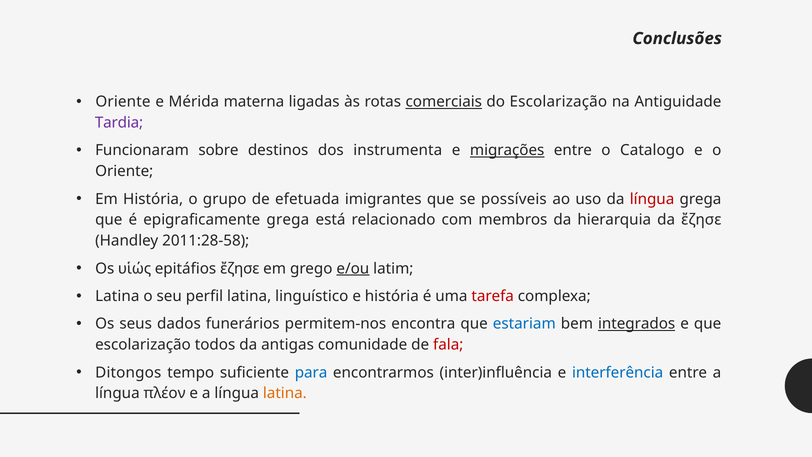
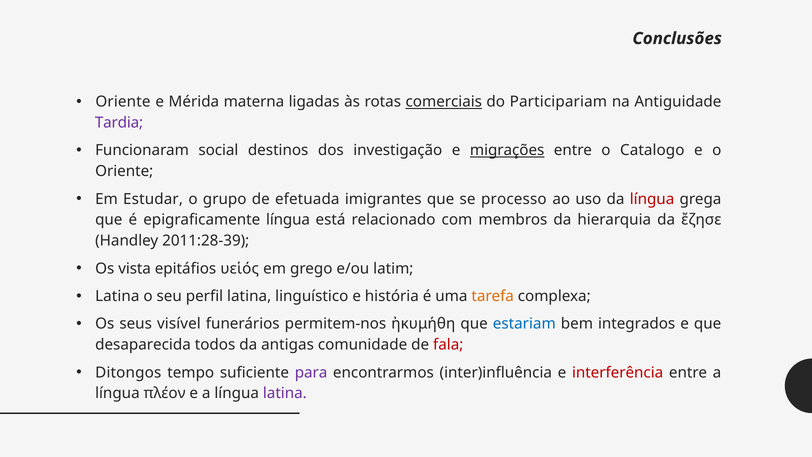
do Escolarização: Escolarização -> Participariam (558, 102)
sobre: sobre -> social (218, 150)
instrumenta: instrumenta -> investigação (398, 150)
Em História: História -> Estudar (153, 199)
possíveis: possíveis -> processo (514, 199)
epigraficamente grega: grega -> língua (288, 220)
2011:28-58: 2011:28-58 -> 2011:28-39 (206, 241)
υἱώς: υἱώς -> vista (135, 268)
epitáfios ἔζησε: ἔζησε -> υεἱός (240, 268)
e/ou underline: present -> none (353, 268)
tarefa colour: red -> orange (493, 296)
dados: dados -> visível (179, 324)
encontra: encontra -> ἠκυμήθη (423, 324)
integrados underline: present -> none (637, 324)
escolarização: escolarização -> desaparecida (143, 345)
para colour: blue -> purple (311, 372)
interferência colour: blue -> red (618, 372)
latina colour: orange -> purple (285, 393)
